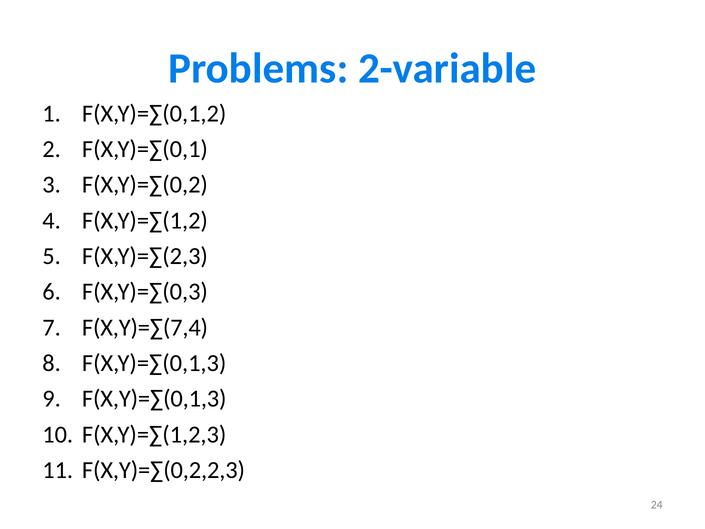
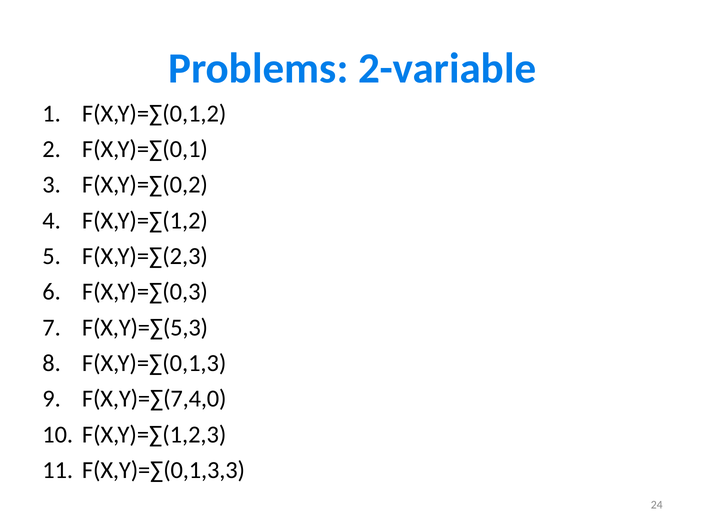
F(X,Y)=∑(7,4: F(X,Y)=∑(7,4 -> F(X,Y)=∑(5,3 (145, 327)
F(X,Y)=∑(0,1,3: F(X,Y)=∑(0,1,3 -> F(X,Y)=∑(7,4,0 (154, 399)
F(X,Y)=∑(0,2,2,3: F(X,Y)=∑(0,2,2,3 -> F(X,Y)=∑(0,1,3,3 (163, 470)
